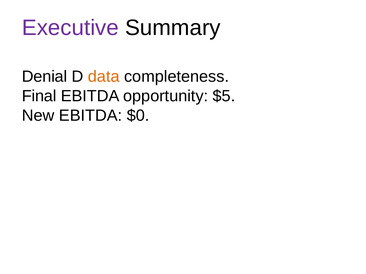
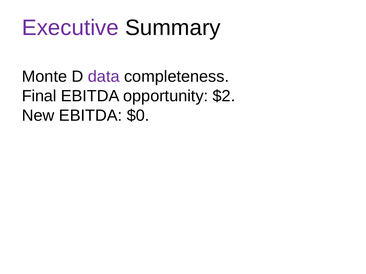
Denial: Denial -> Monte (44, 77)
data colour: orange -> purple (104, 77)
$5: $5 -> $2 (224, 96)
